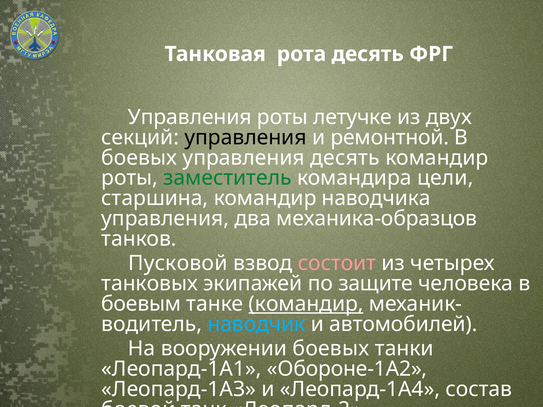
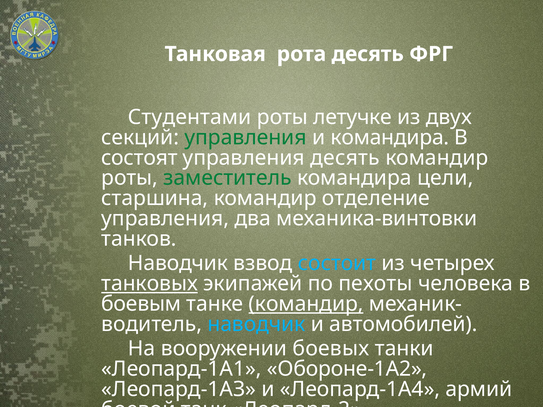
Управления: Управления -> Студентами (190, 117)
управления colour: black -> green (246, 138)
и ремонтной: ремонтной -> командира (390, 138)
боевых: боевых -> состоят (139, 158)
наводчика: наводчика -> отделение (376, 198)
механика-образцов: механика-образцов -> механика-винтовки (377, 219)
Пусковой: Пусковой -> Наводчик (178, 264)
состоит colour: pink -> light blue (337, 264)
танковых underline: none -> present (150, 284)
защите: защите -> пехоты (375, 284)
состав: состав -> армий (479, 389)
